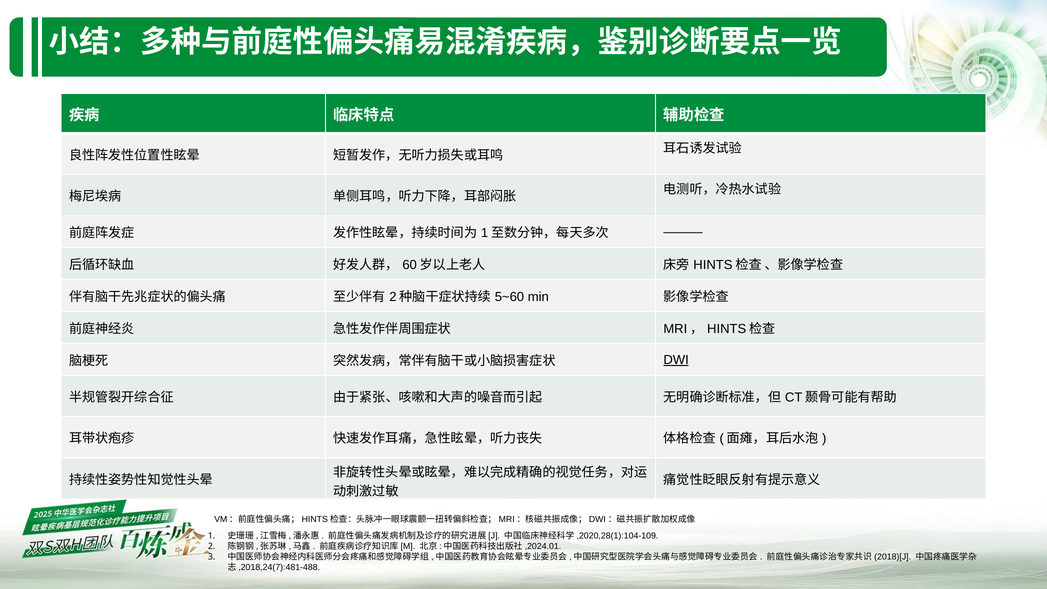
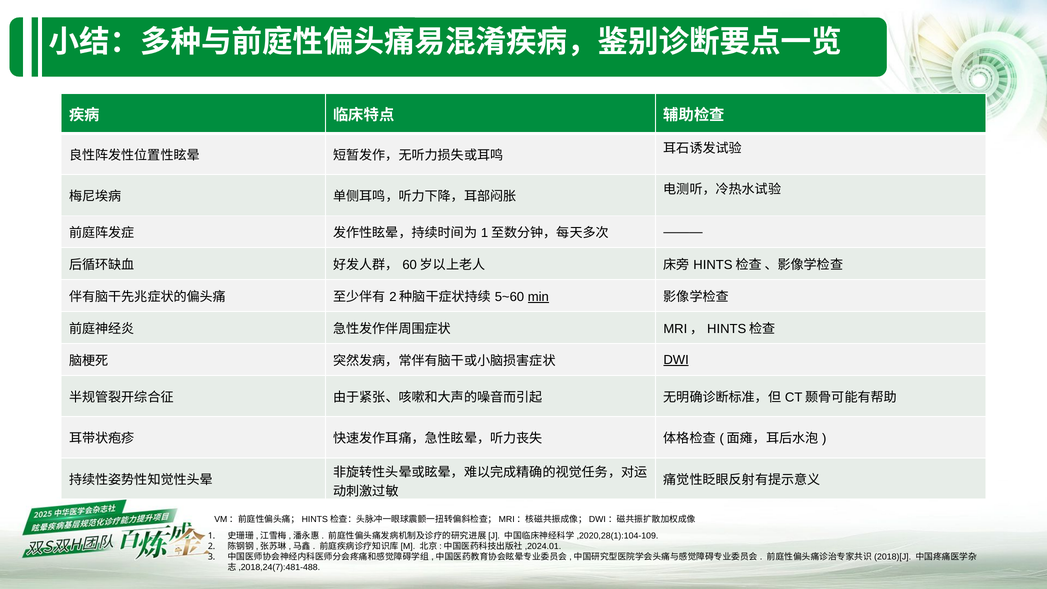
min underline: none -> present (538, 297)
